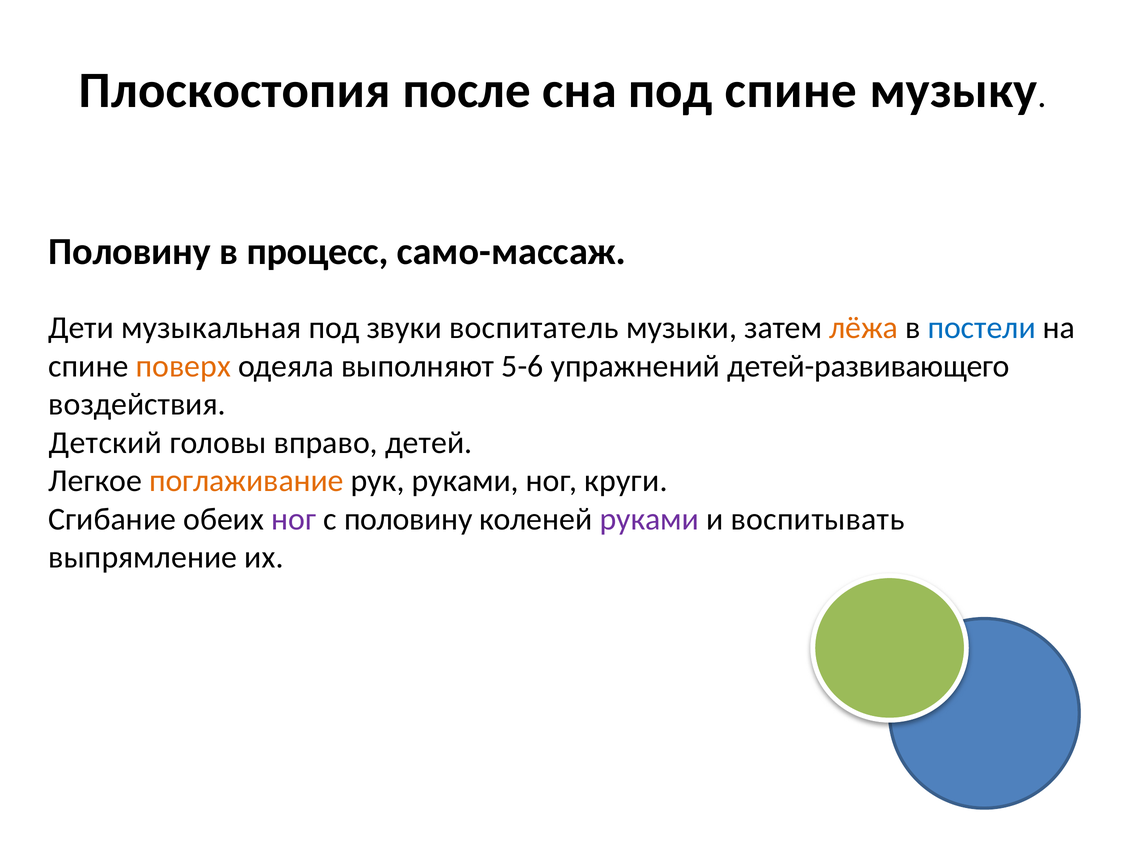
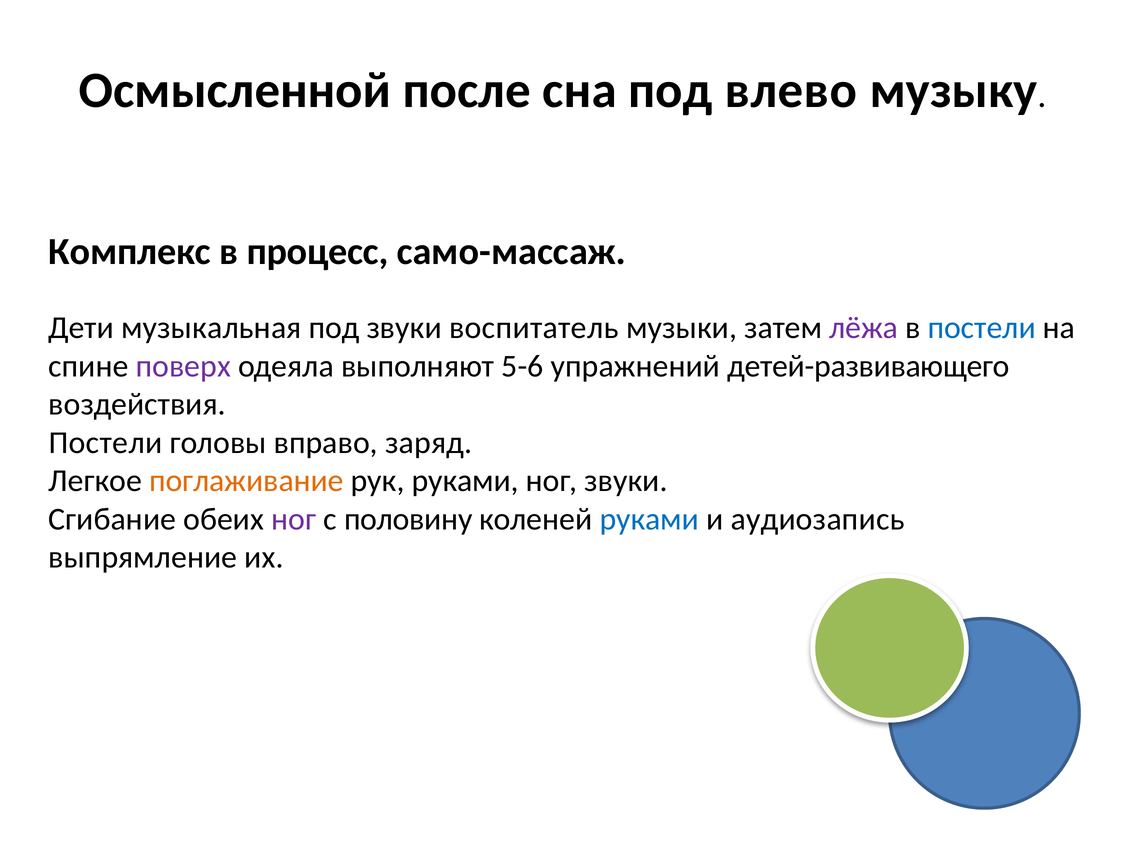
Плоскостопия: Плоскостопия -> Осмысленной (235, 91)
под спине: спине -> влево (791, 91)
Половину: Половину -> Комплекс (130, 252)
лёжа colour: orange -> purple (864, 328)
поверх colour: orange -> purple (183, 366)
Детский: Детский -> Постели (106, 443)
детей: детей -> заряд (429, 443)
ног круги: круги -> звуки (626, 481)
руками colour: purple -> blue (649, 519)
воспитывать: воспитывать -> аудиозапись (818, 519)
